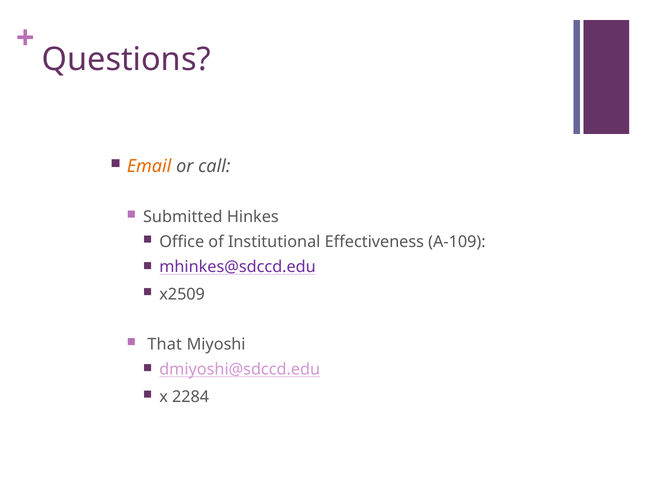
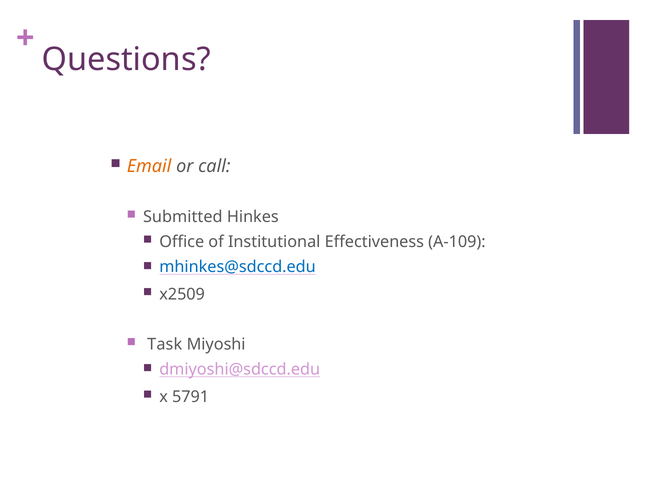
mhinkes@sdccd.edu colour: purple -> blue (238, 267)
That: That -> Task (165, 344)
2284: 2284 -> 5791 (191, 397)
